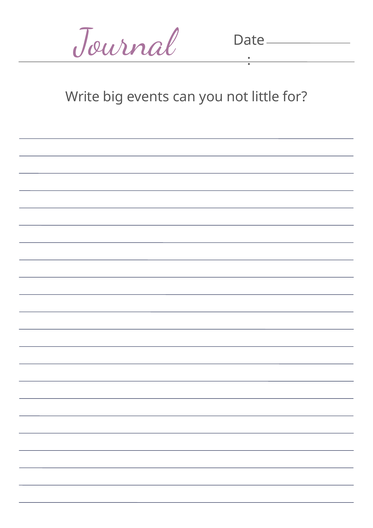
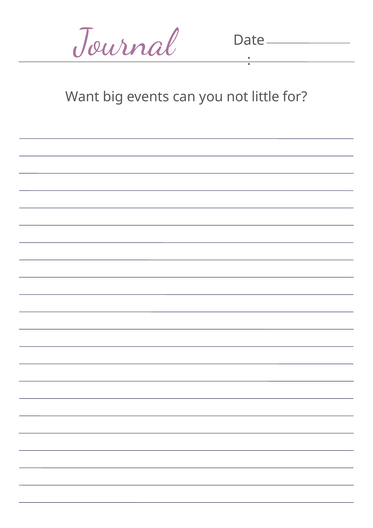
Write: Write -> Want (82, 97)
